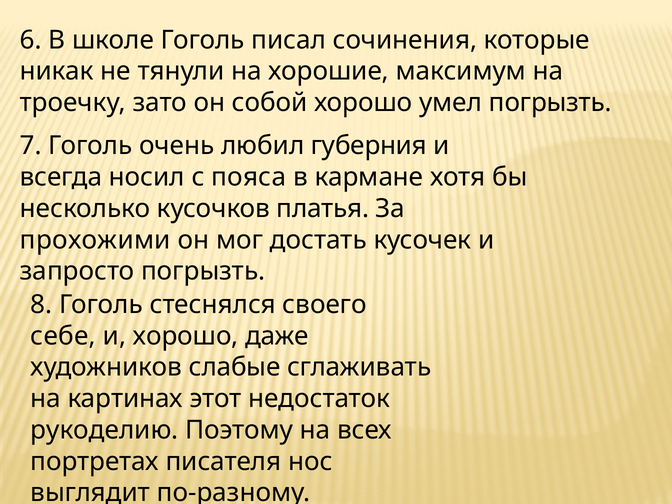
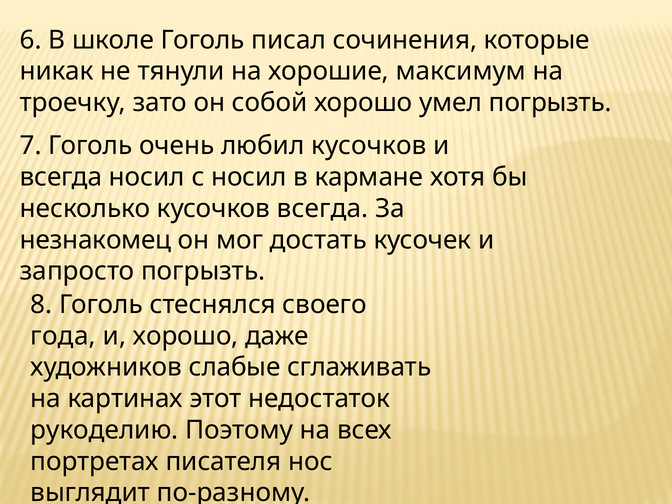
любил губерния: губерния -> кусочков (369, 146)
с пояса: пояса -> носил (249, 177)
кусочков платья: платья -> всегда (323, 209)
прохожими: прохожими -> незнакомец (96, 240)
себе: себе -> года (63, 336)
